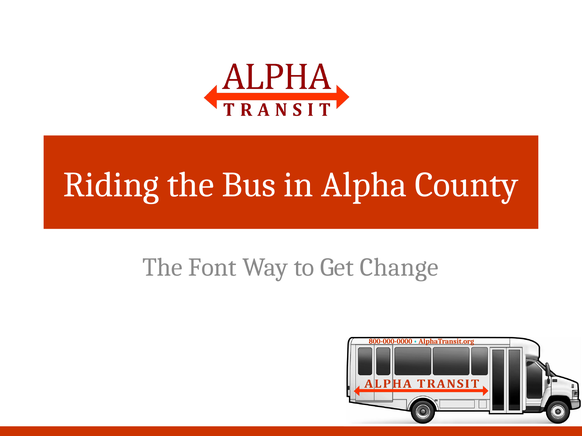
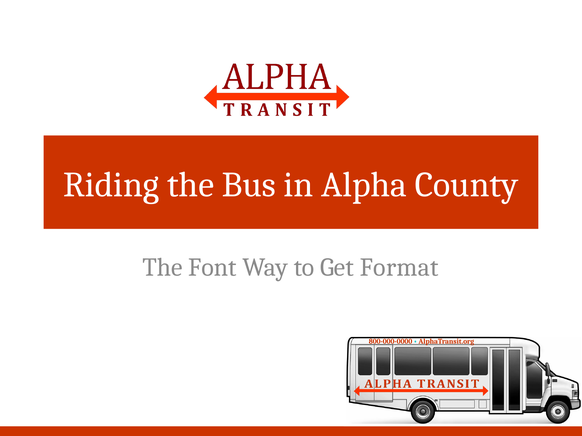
Change: Change -> Format (399, 268)
